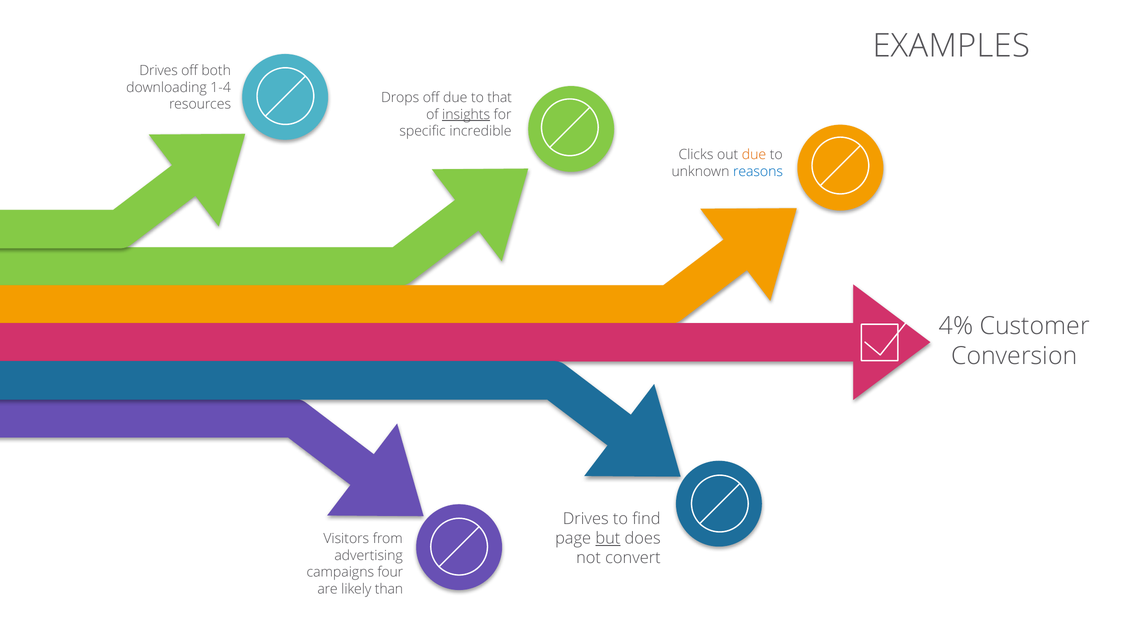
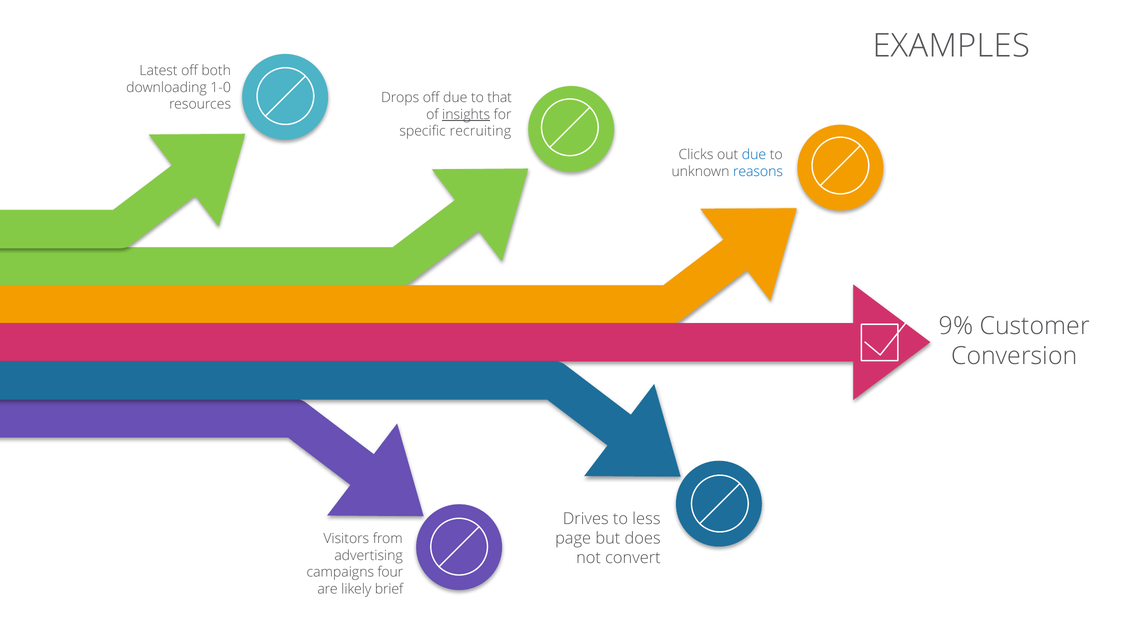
Drives: Drives -> Latest (158, 71)
1-4: 1-4 -> 1-0 (221, 88)
incredible: incredible -> recruiting (480, 131)
due colour: orange -> blue (754, 155)
4%: 4% -> 9% (956, 327)
find: find -> less (646, 519)
but underline: present -> none (608, 539)
than: than -> brief (389, 590)
